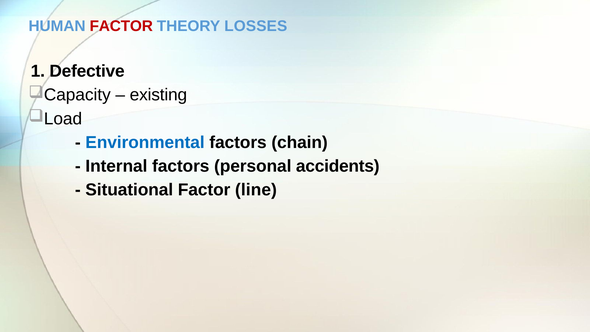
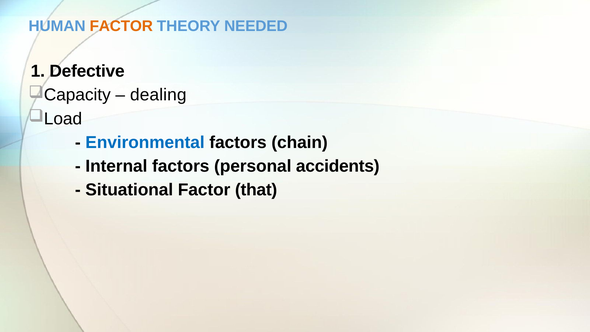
FACTOR colour: red -> orange (121, 26)
LOSSES: LOSSES -> NEEDED (256, 26)
existing: existing -> dealing (158, 95)
line: line -> that (256, 190)
